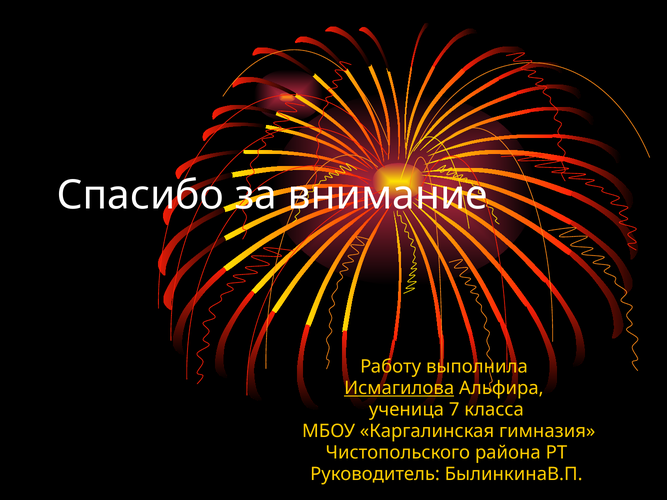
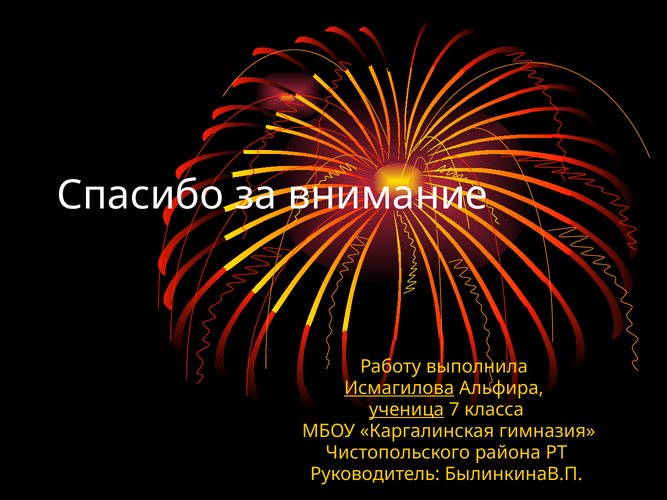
ученица underline: none -> present (406, 410)
